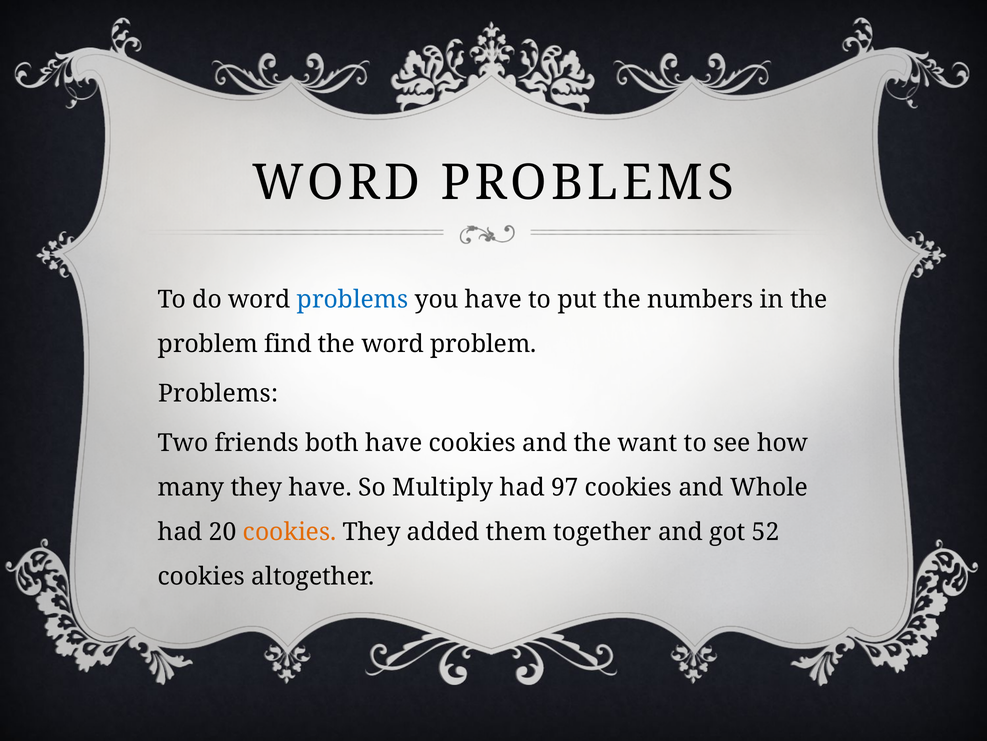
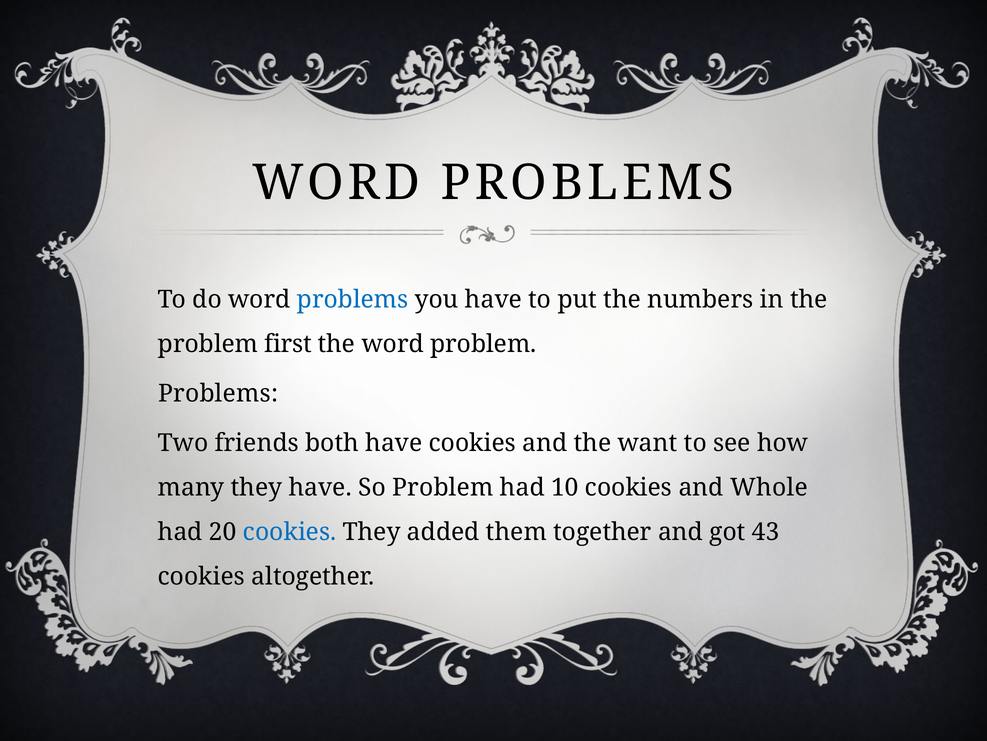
find: find -> first (288, 344)
So Multiply: Multiply -> Problem (443, 487)
97: 97 -> 10 (565, 487)
cookies colour: orange -> blue (290, 531)
52: 52 -> 43 (766, 531)
